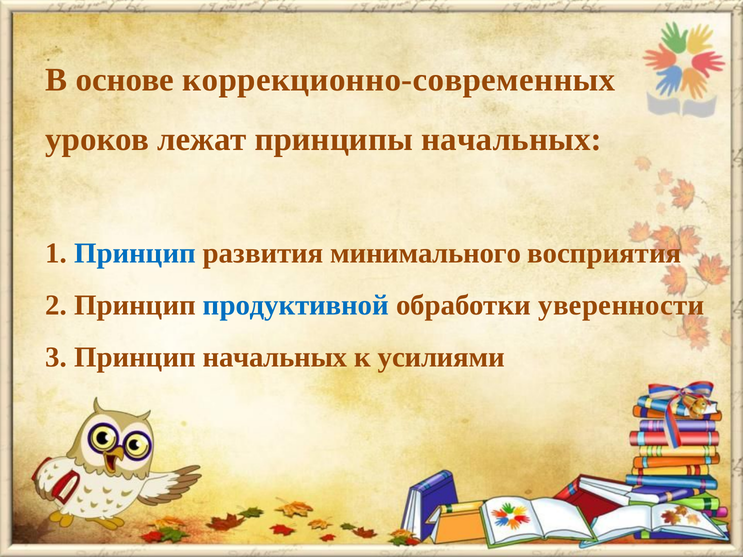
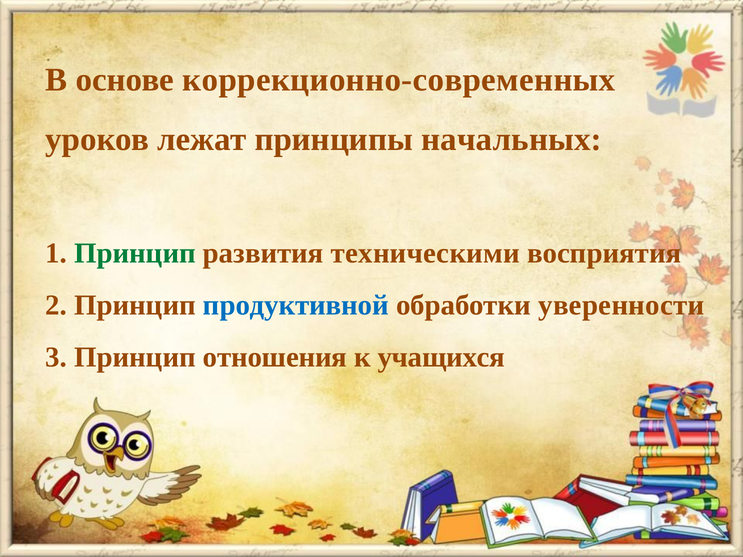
Принцип colour: blue -> green (135, 253)
минимального: минимального -> техническими (425, 253)
Принцип начальных: начальных -> отношения (275, 357)
усилиями: усилиями -> учащихся (441, 357)
